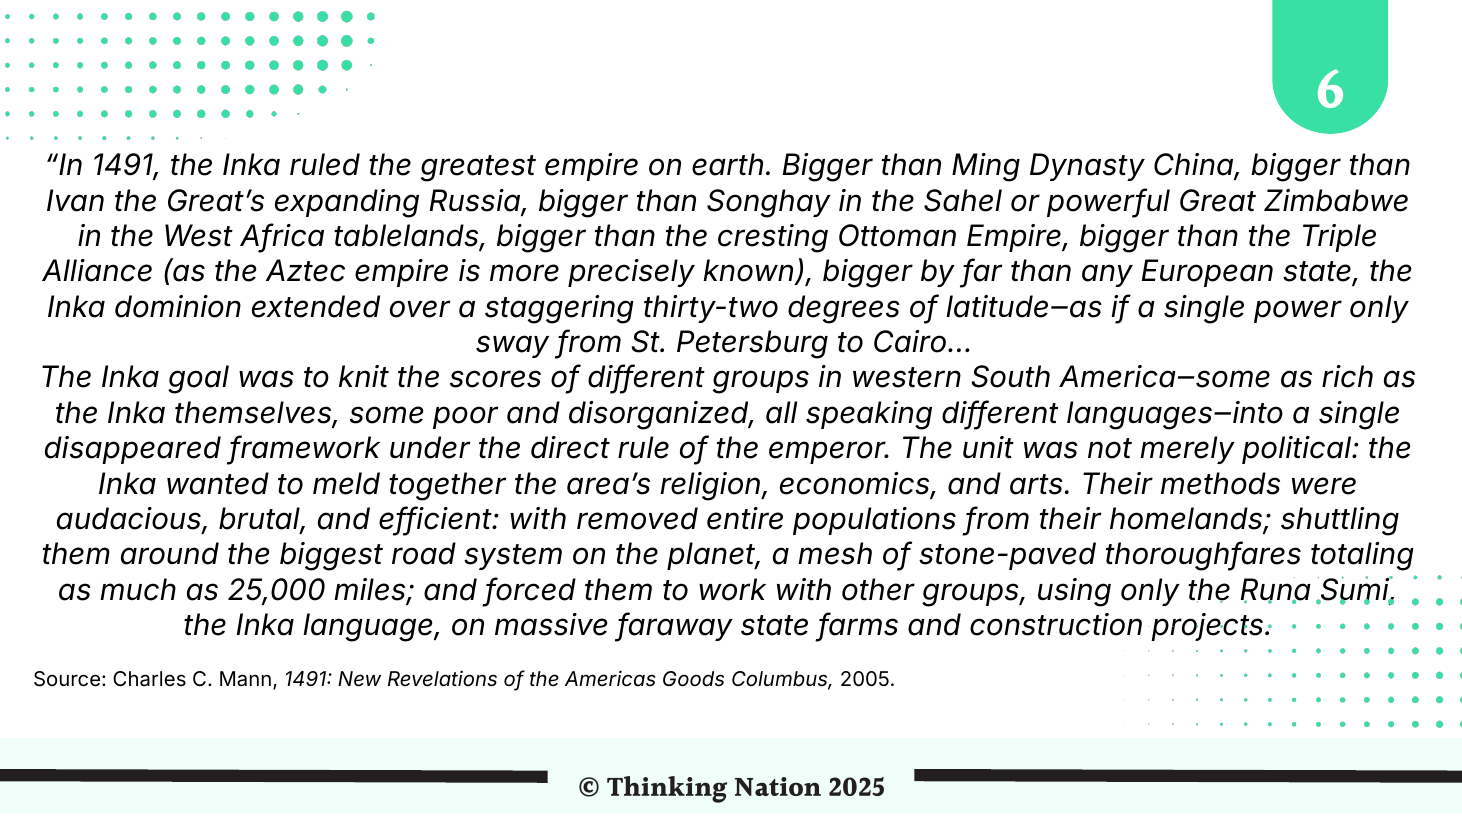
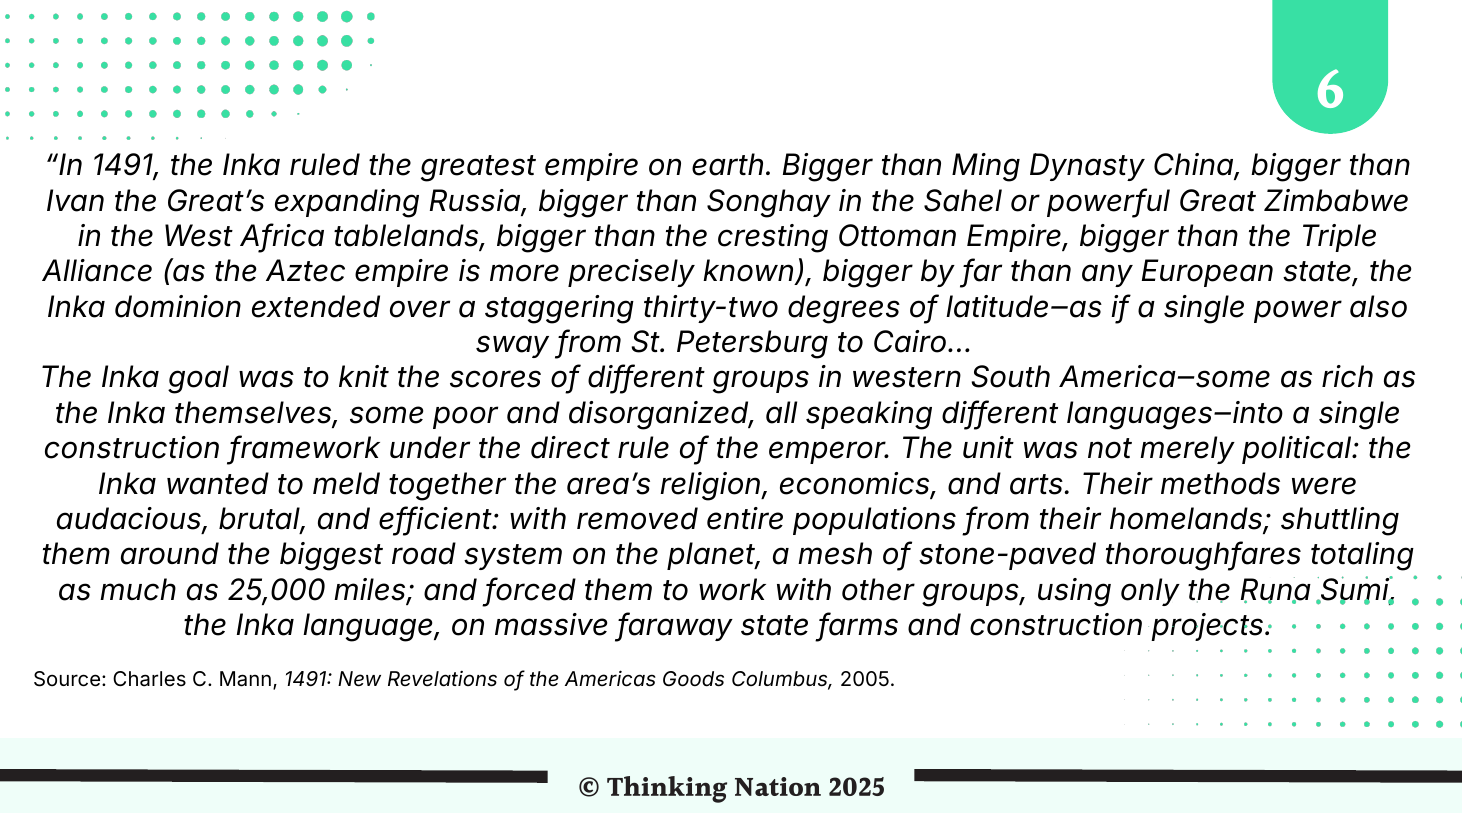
power only: only -> also (1379, 307)
disappeared: disappeared -> construction (132, 449)
